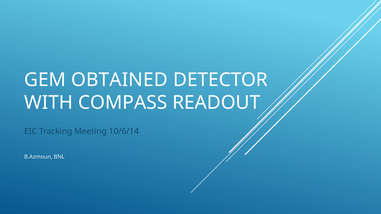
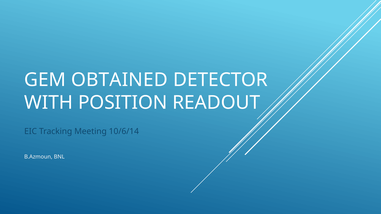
COMPASS: COMPASS -> POSITION (123, 103)
